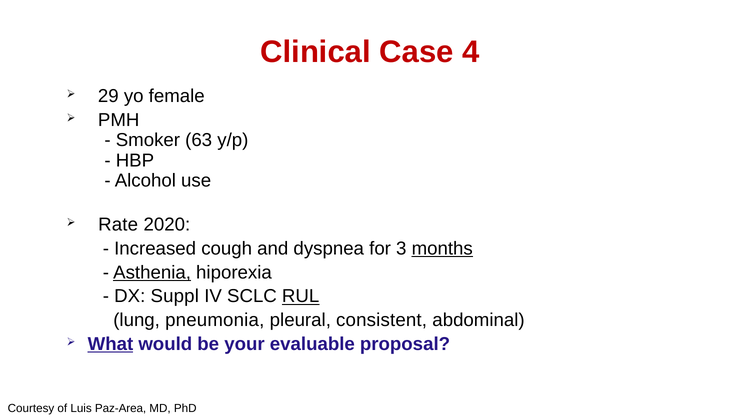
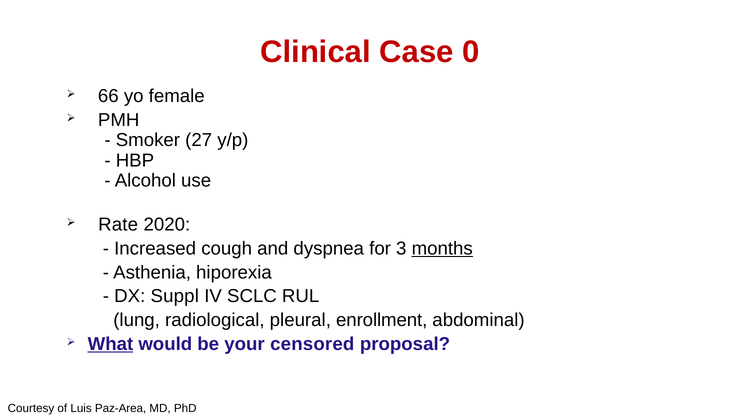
4: 4 -> 0 (471, 52)
29: 29 -> 66 (108, 96)
63: 63 -> 27 (199, 140)
Asthenia underline: present -> none (152, 272)
RUL underline: present -> none (301, 296)
pneumonia: pneumonia -> radiological (215, 320)
consistent: consistent -> enrollment (382, 320)
evaluable: evaluable -> censored (312, 344)
